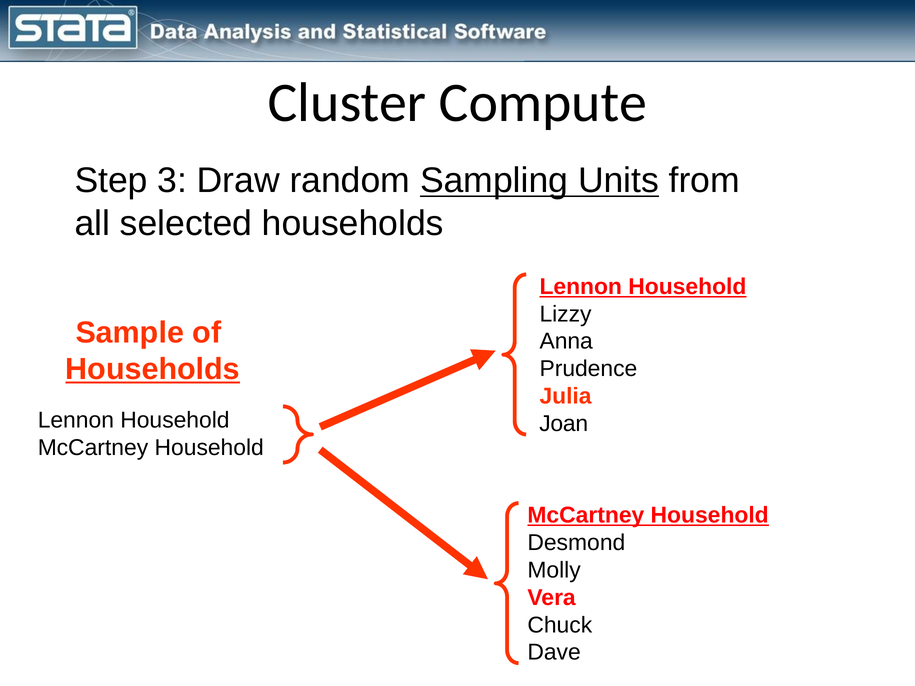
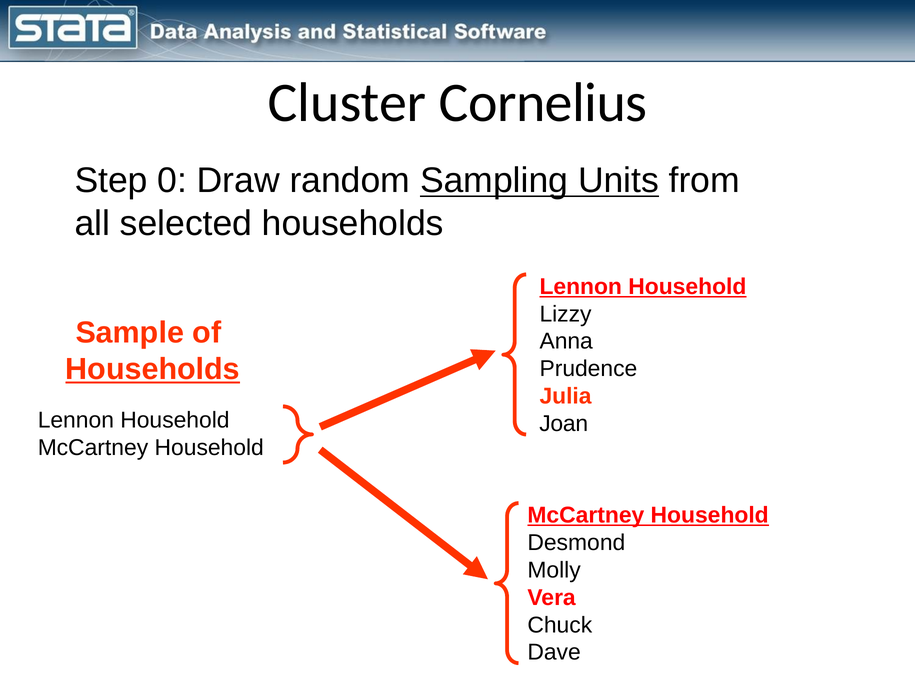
Compute: Compute -> Cornelius (543, 103)
3: 3 -> 0 (172, 181)
